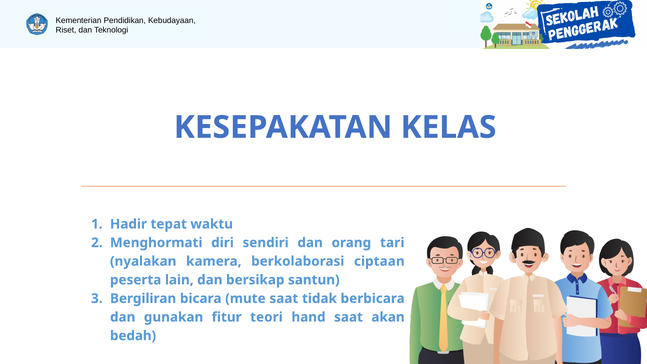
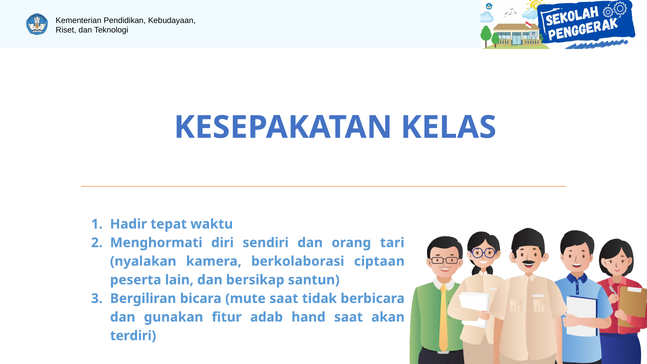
teori: teori -> adab (267, 317)
bedah: bedah -> terdiri (133, 336)
